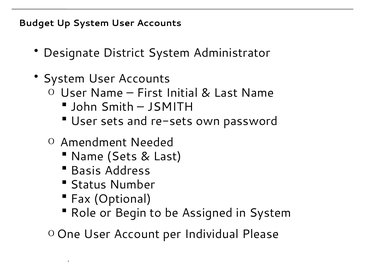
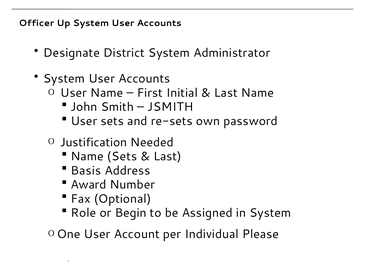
Budget: Budget -> Officer (36, 23)
Amendment: Amendment -> Justification (94, 142)
Status: Status -> Award (88, 184)
